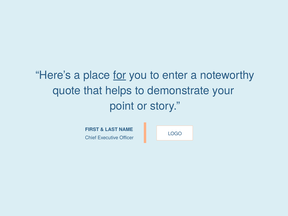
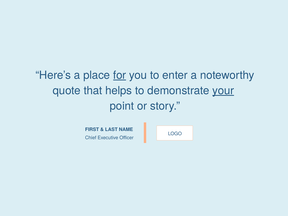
your underline: none -> present (223, 91)
